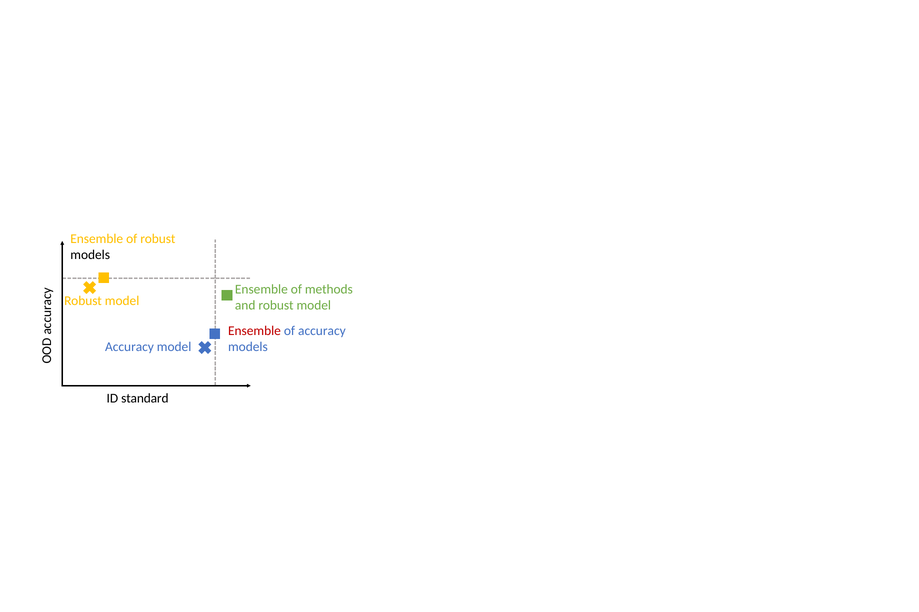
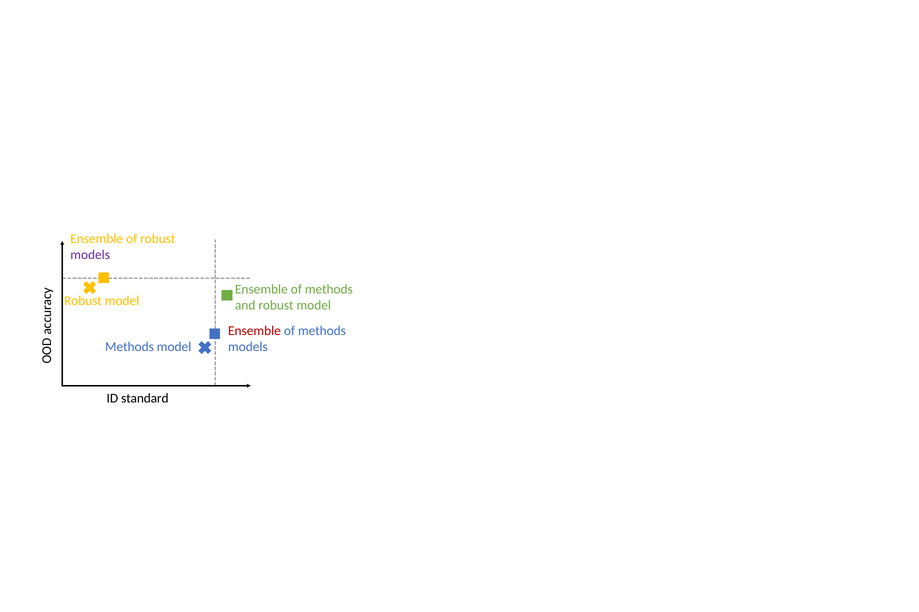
models colour: black -> purple (90, 255)
accuracy: accuracy -> methods (322, 331)
Accuracy: Accuracy -> Methods (129, 347)
